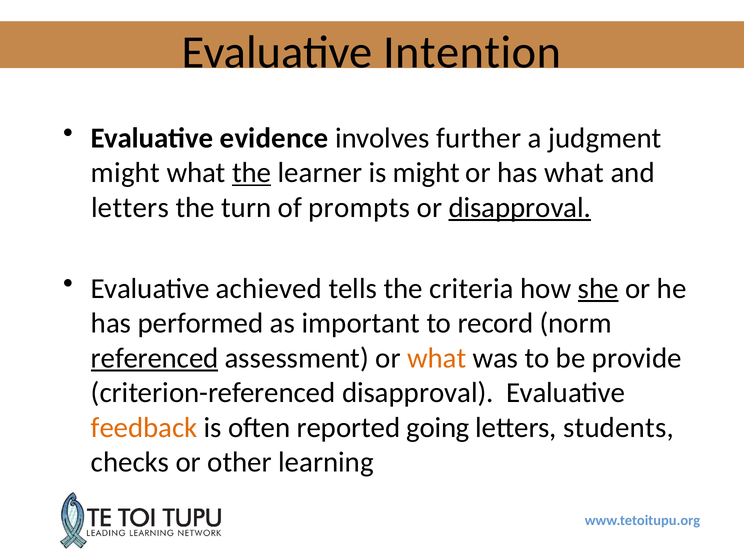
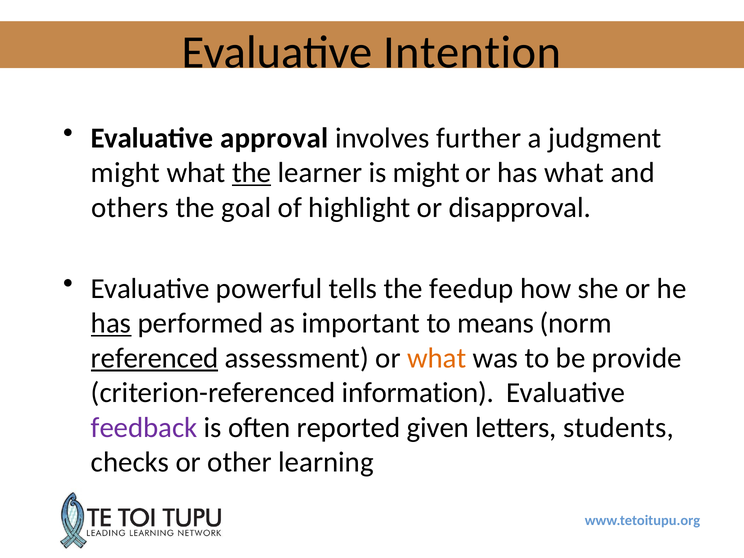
evidence: evidence -> approval (274, 138)
letters: letters -> others (130, 208)
turn: turn -> goal (246, 208)
prompts: prompts -> highlight (359, 208)
disapproval underline: present -> none (520, 208)
achieved: achieved -> powerful (269, 289)
criteria: criteria -> feedup (471, 289)
she underline: present -> none (598, 289)
has underline: none -> present (111, 323)
record: record -> means (496, 323)
criterion-referenced disapproval: disapproval -> information (418, 393)
feedback colour: orange -> purple (144, 428)
going: going -> given (438, 428)
